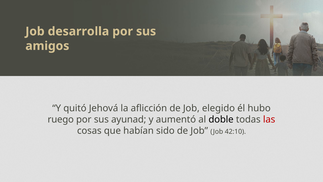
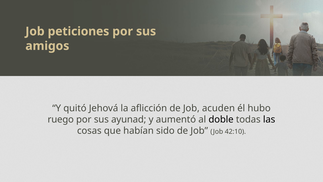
desarrolla: desarrolla -> peticiones (78, 31)
elegido: elegido -> acuden (218, 108)
las colour: red -> black (269, 119)
